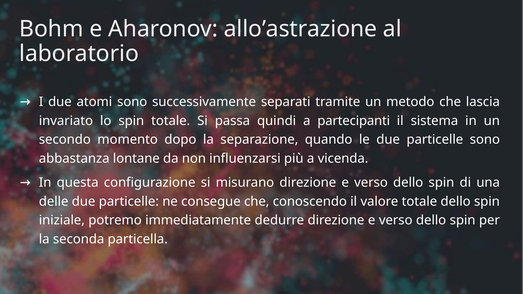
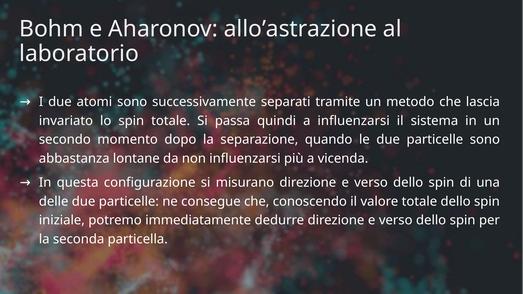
a partecipanti: partecipanti -> influenzarsi (354, 121)
